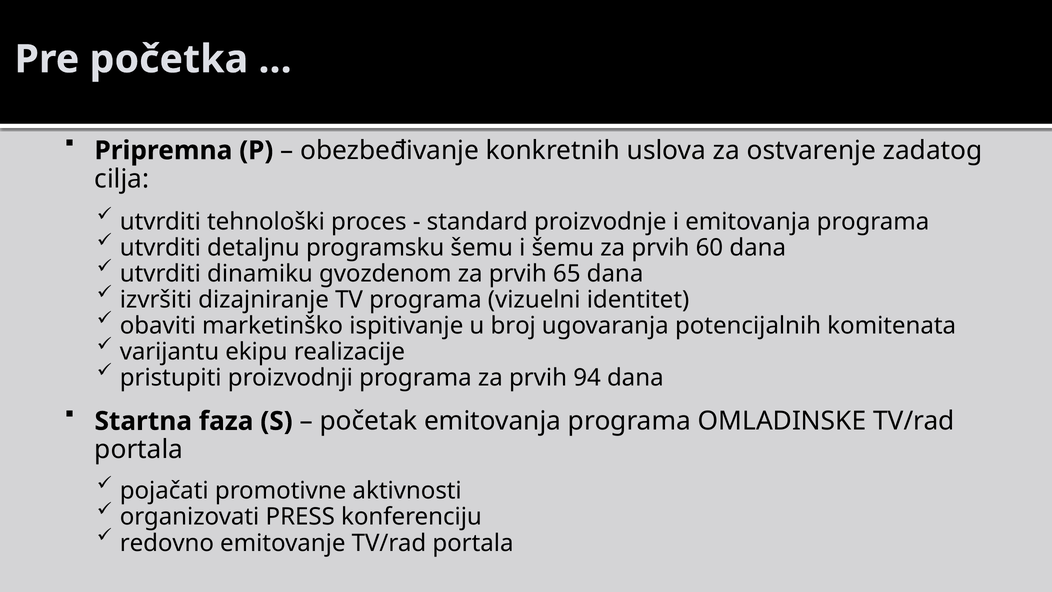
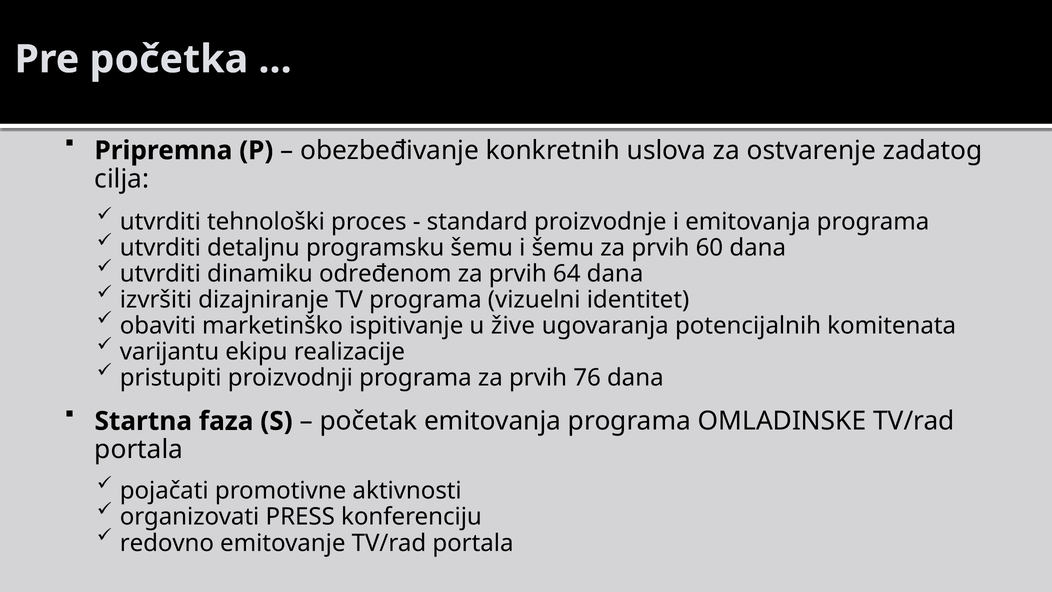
gvozdenom: gvozdenom -> određenom (385, 274)
65: 65 -> 64 (567, 274)
broj: broj -> žive (513, 326)
94: 94 -> 76 (587, 378)
